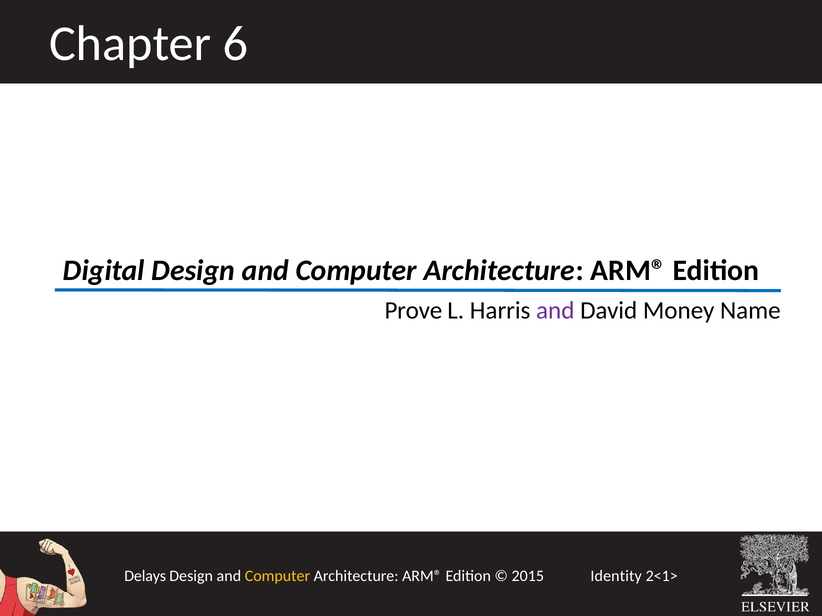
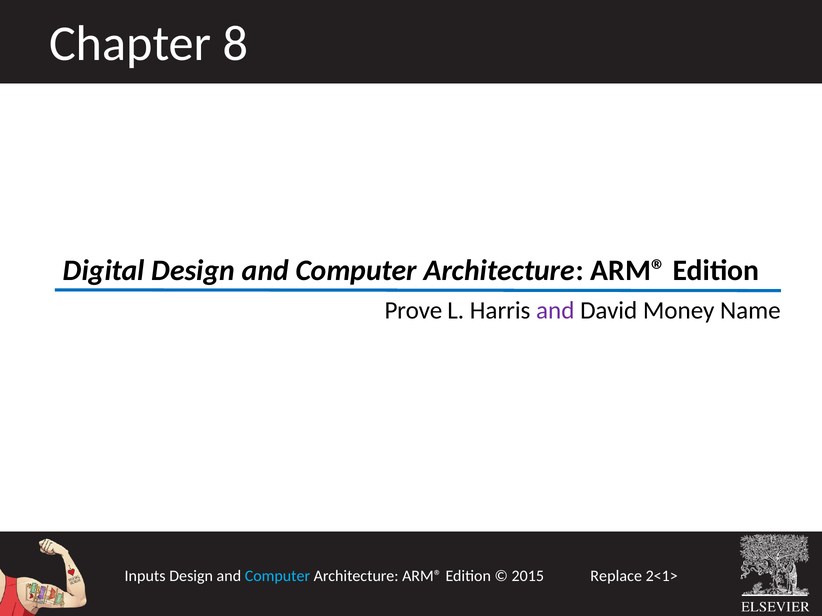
6: 6 -> 8 (235, 44)
Delays: Delays -> Inputs (145, 576)
Computer colour: yellow -> light blue (277, 576)
Identity: Identity -> Replace (616, 576)
